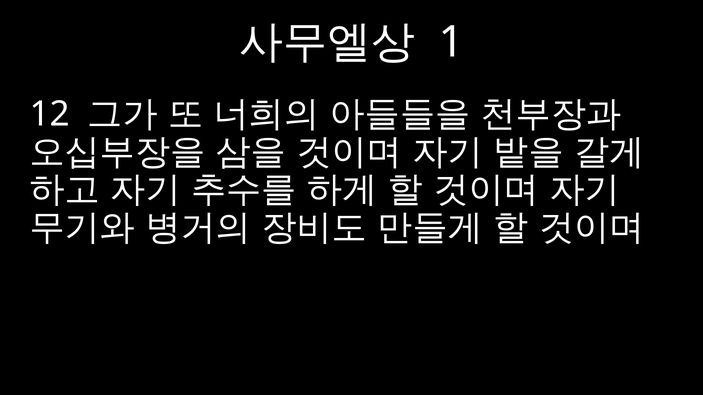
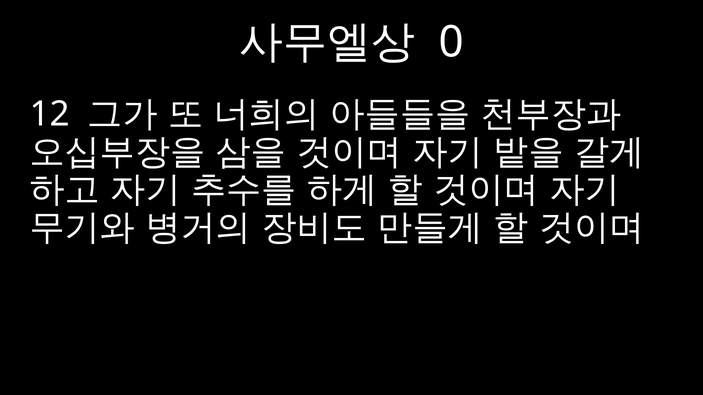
1: 1 -> 0 (451, 42)
